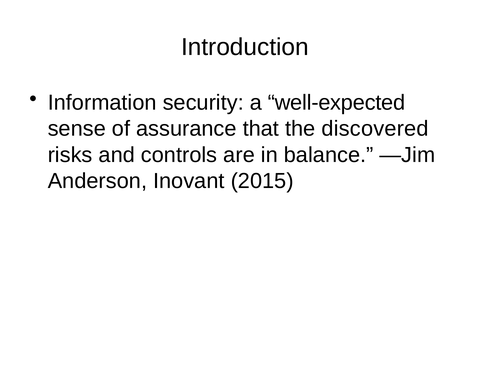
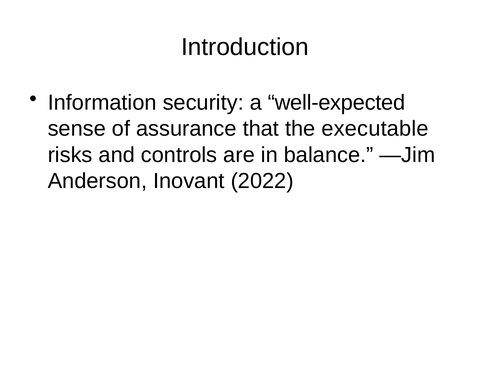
discovered: discovered -> executable (375, 129)
2015: 2015 -> 2022 (262, 181)
